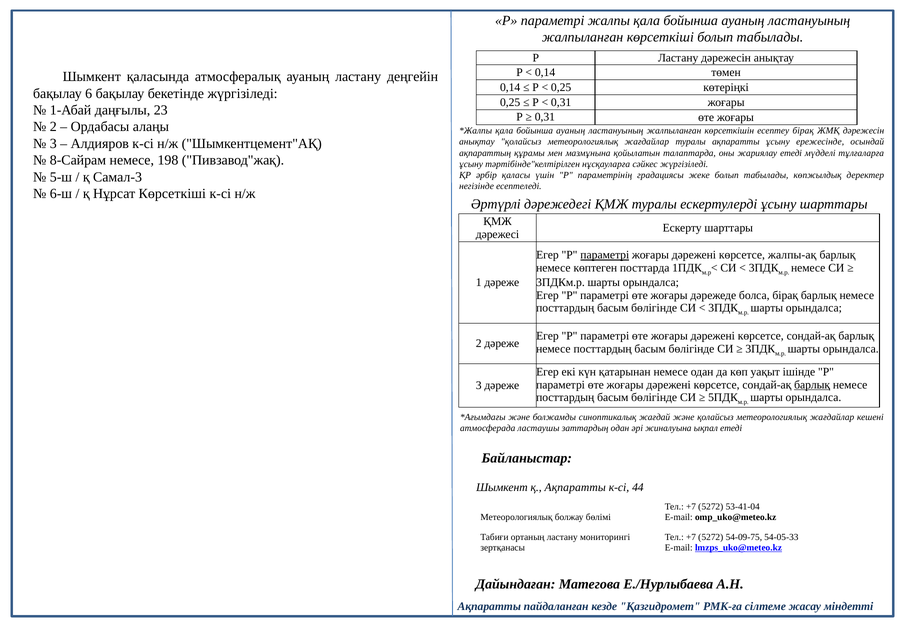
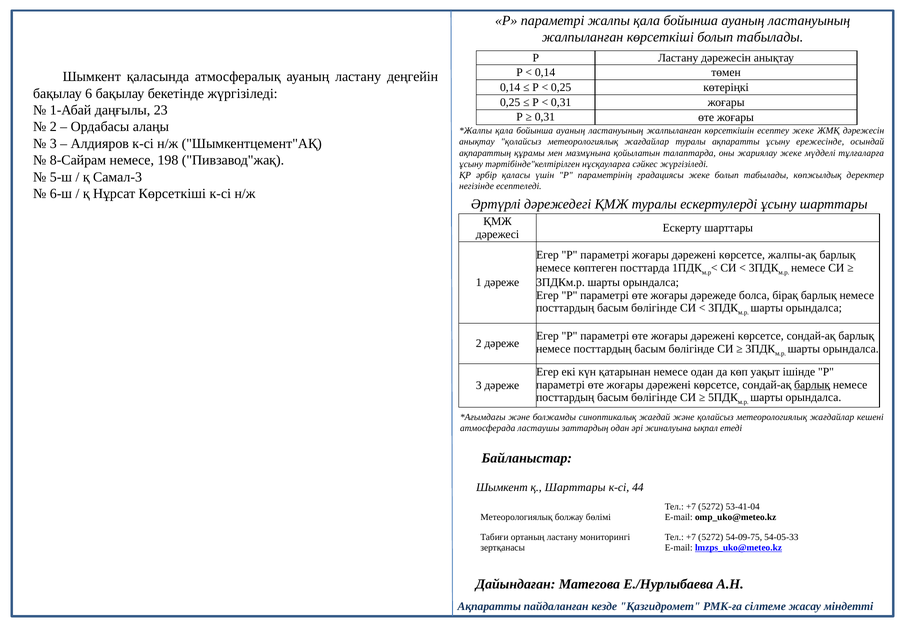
есептеу бірақ: бірақ -> жеке (803, 131)
жариялау етеді: етеді -> жеке (791, 153)
параметрі underline: present -> none (605, 255)
қ Ақпаратты: Ақпаратты -> Шарттары (575, 487)
